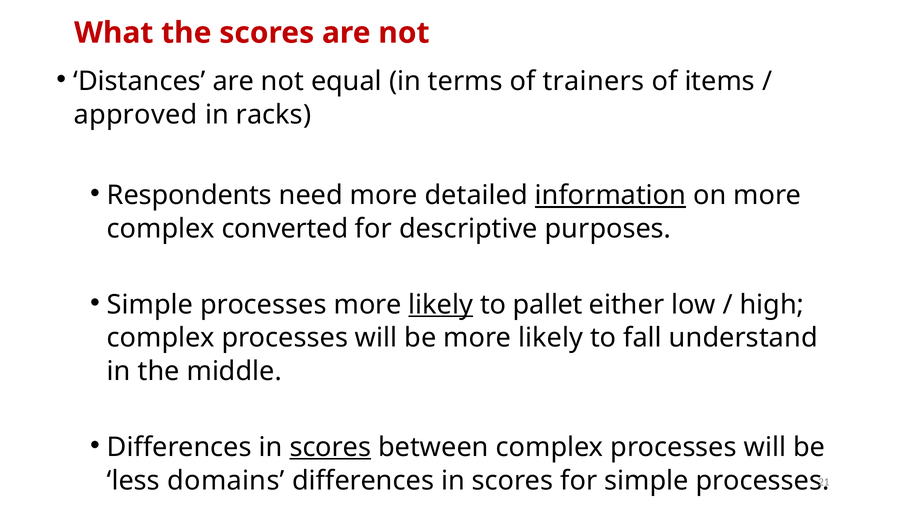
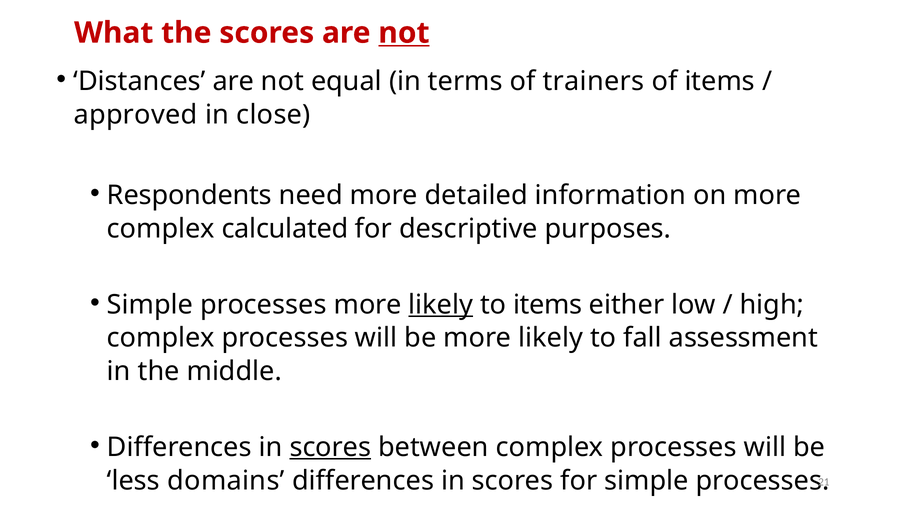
not underline: none -> present (404, 33)
racks: racks -> close (273, 115)
information underline: present -> none (610, 195)
converted: converted -> calculated (285, 229)
to pallet: pallet -> items (548, 305)
understand: understand -> assessment (743, 338)
